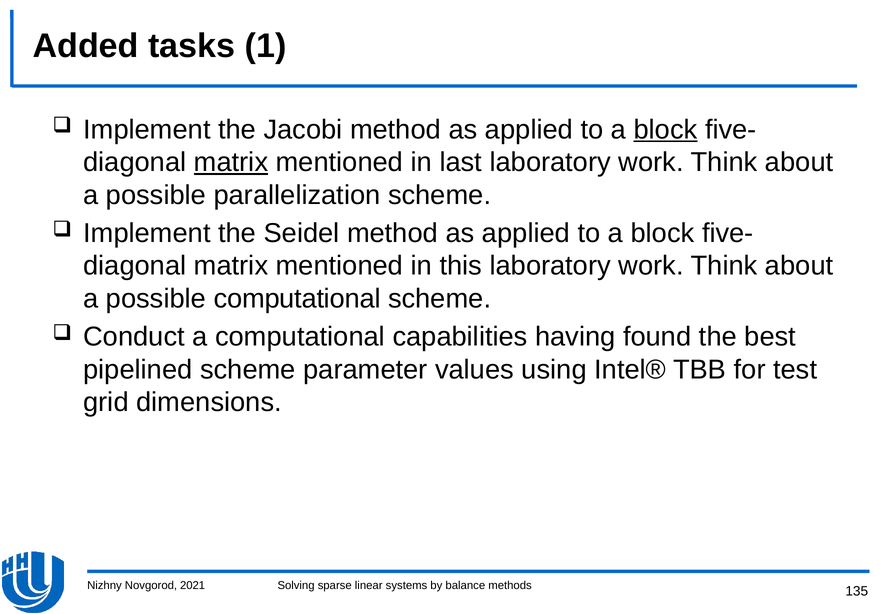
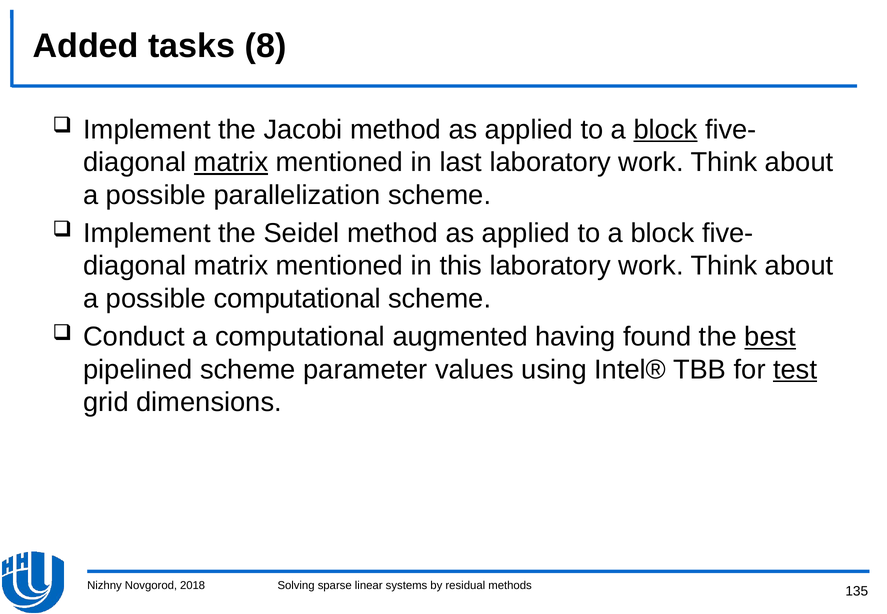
1: 1 -> 8 (266, 46)
capabilities: capabilities -> augmented (460, 337)
best underline: none -> present (770, 337)
test underline: none -> present (795, 370)
2021: 2021 -> 2018 (193, 586)
balance: balance -> residual (465, 586)
